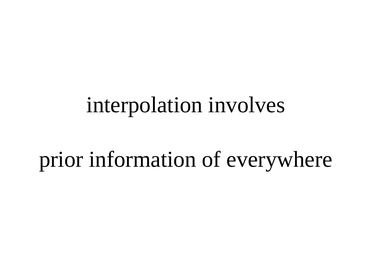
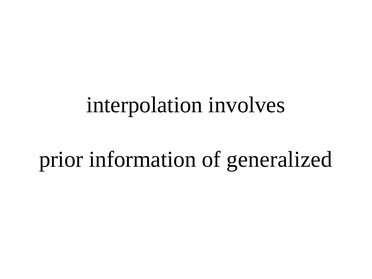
everywhere: everywhere -> generalized (279, 159)
